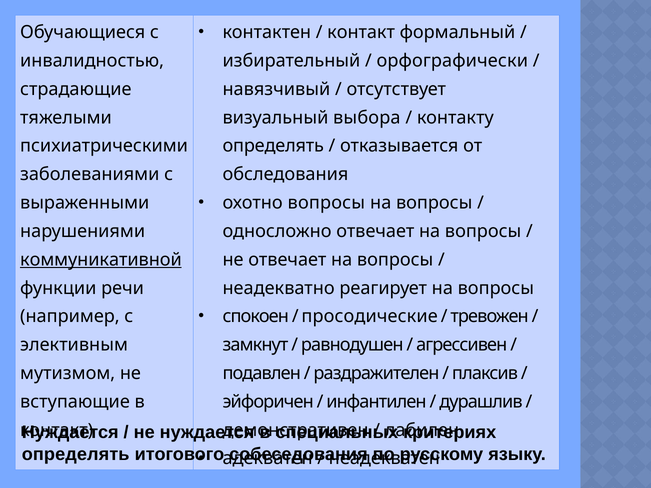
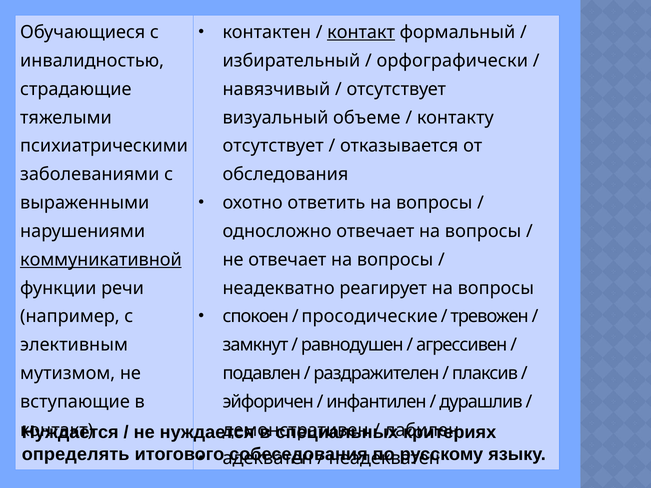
контакт underline: none -> present (361, 32)
выбора: выбора -> объеме (367, 118)
определять: определять -> отсутствует (273, 146)
охотно вопросы: вопросы -> ответить (326, 203)
